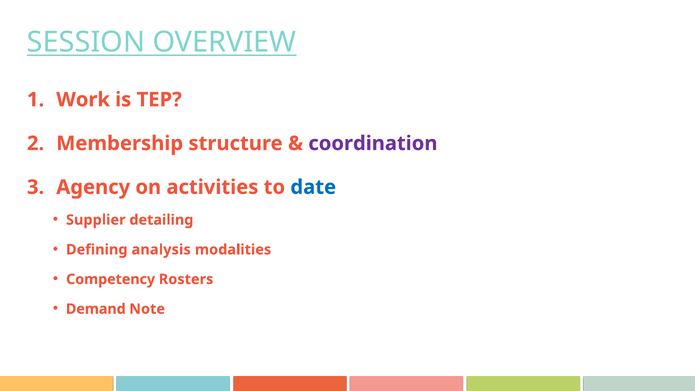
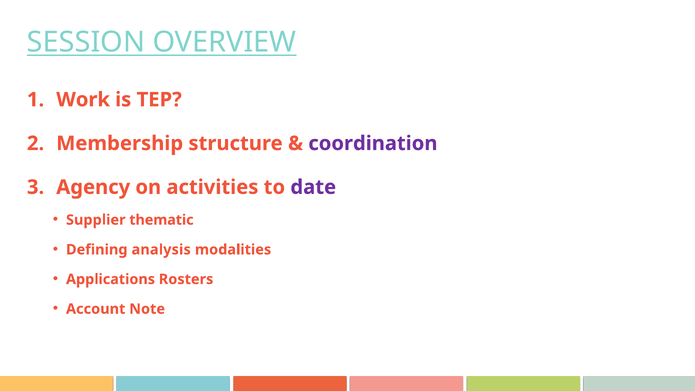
date colour: blue -> purple (313, 187)
detailing: detailing -> thematic (161, 220)
Competency: Competency -> Applications (111, 279)
Demand: Demand -> Account (96, 309)
